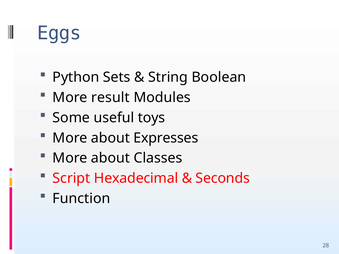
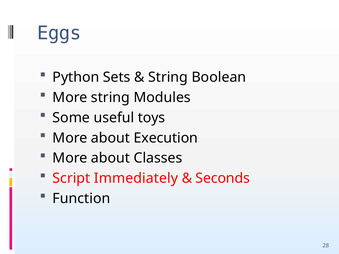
More result: result -> string (110, 97)
Expresses: Expresses -> Execution (166, 138)
Hexadecimal: Hexadecimal -> Immediately (136, 178)
